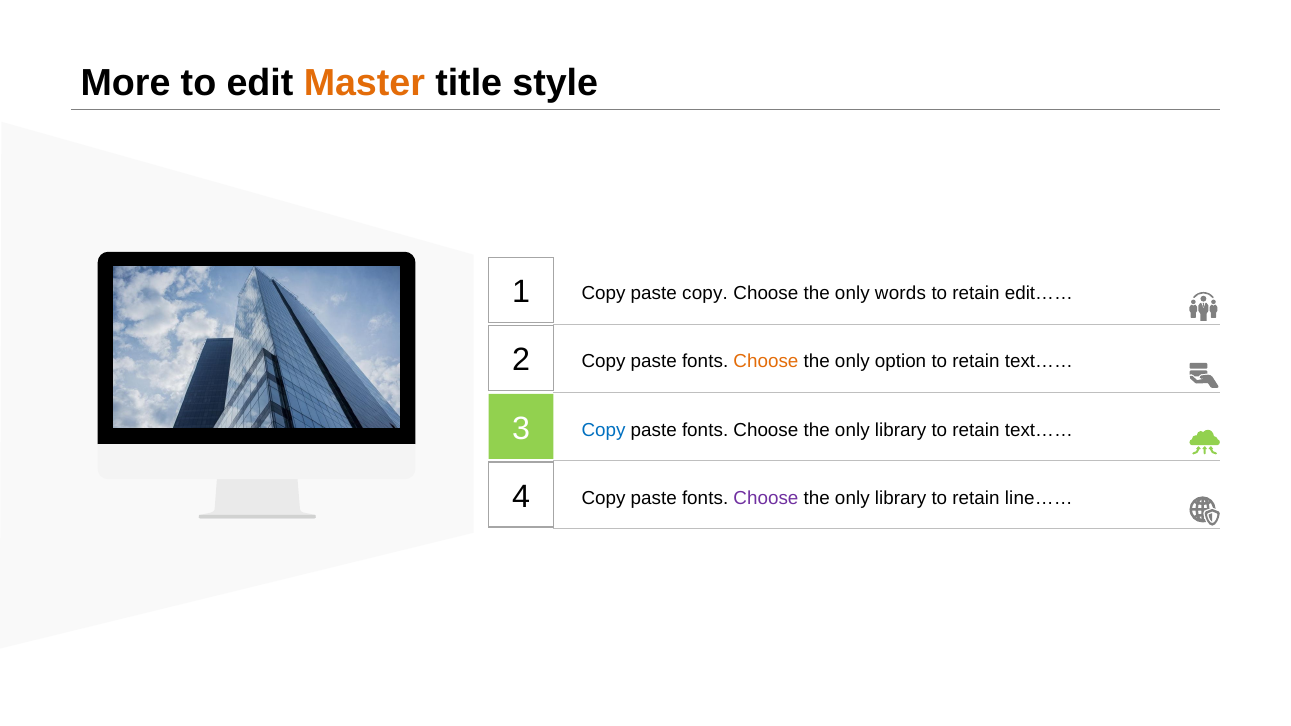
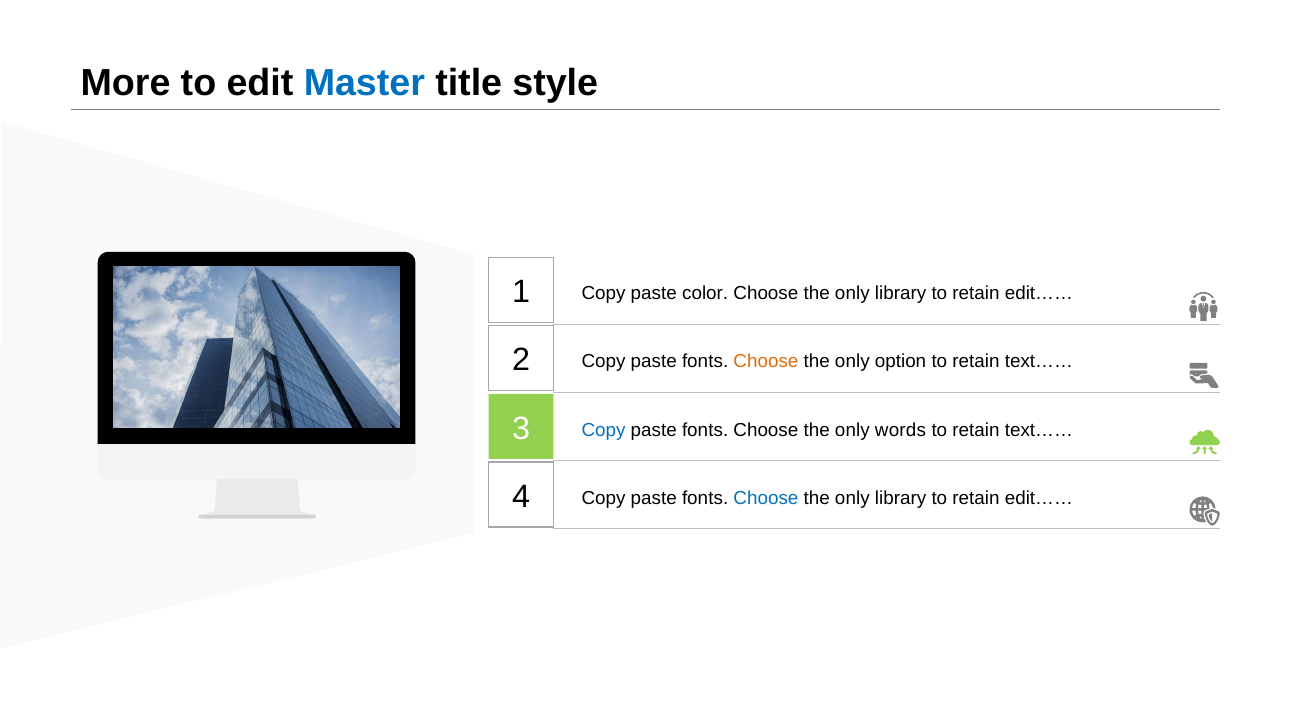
Master colour: orange -> blue (364, 83)
paste copy: copy -> color (705, 293)
words: words -> library (901, 293)
library: library -> words (900, 430)
Choose colour: purple -> blue (766, 498)
line……: line…… -> edit…… (1039, 498)
